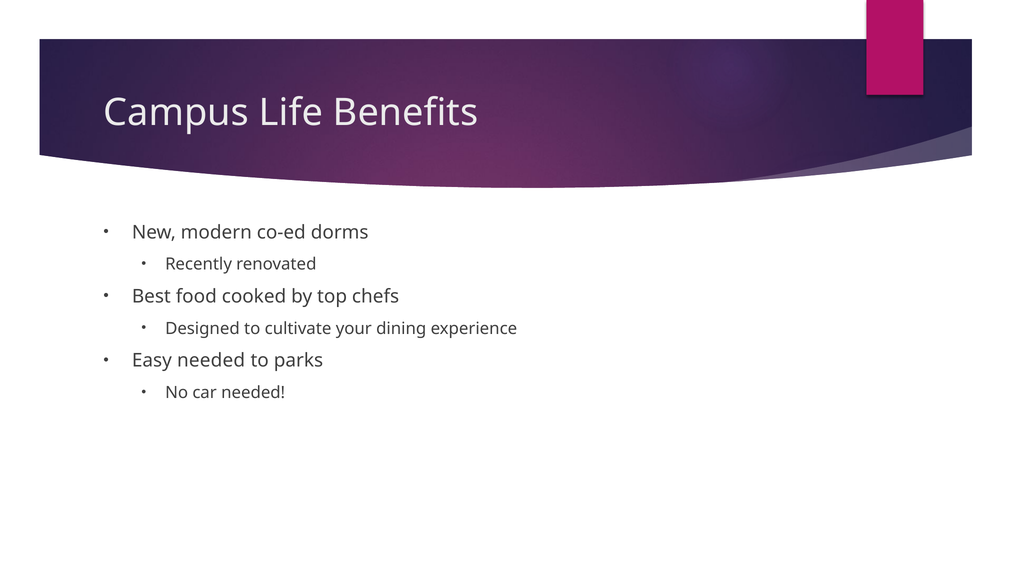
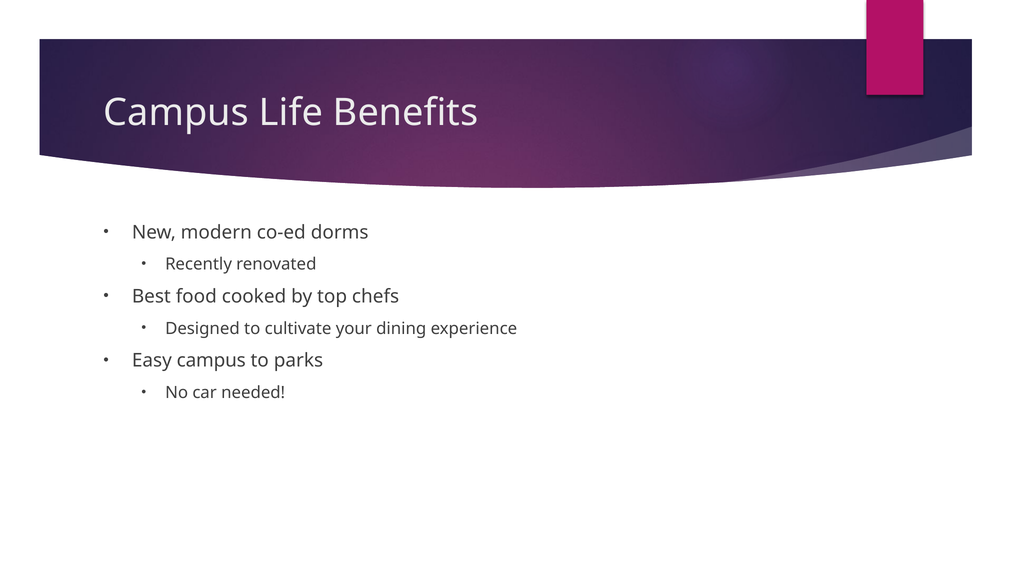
Easy needed: needed -> campus (211, 361)
